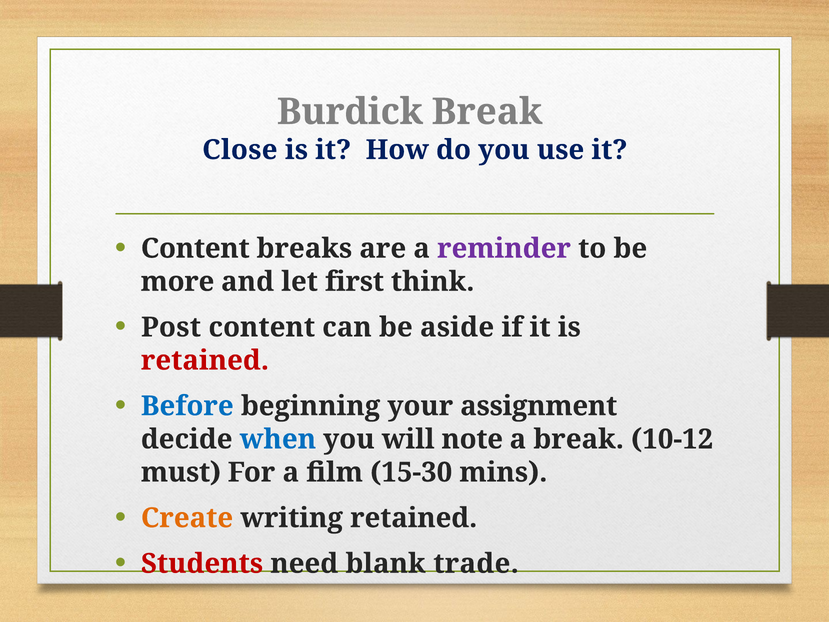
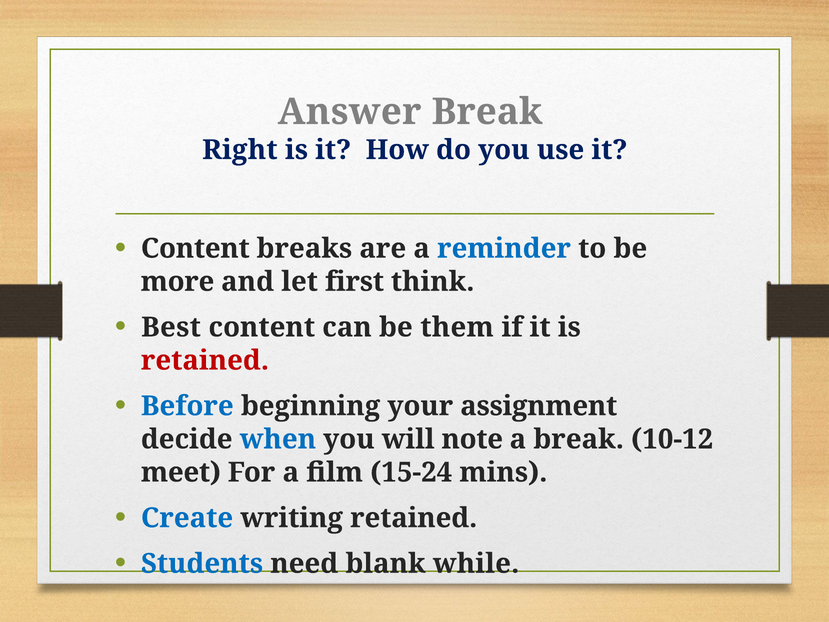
Burdick: Burdick -> Answer (350, 112)
Close: Close -> Right (240, 150)
reminder colour: purple -> blue (504, 248)
Post: Post -> Best (171, 327)
aside: aside -> them (457, 327)
must: must -> meet (181, 472)
15-30: 15-30 -> 15-24 (411, 472)
Create colour: orange -> blue (187, 518)
Students colour: red -> blue (202, 563)
trade: trade -> while (476, 563)
